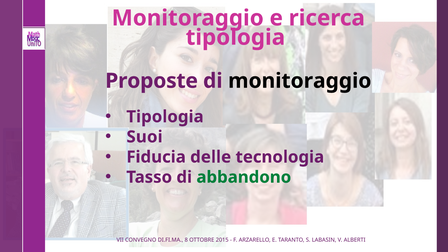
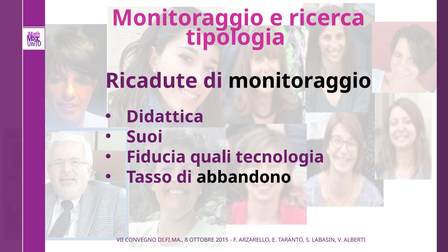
Proposte: Proposte -> Ricadute (151, 81)
Tipologia: Tipologia -> Didattica (165, 117)
delle: delle -> quali (211, 157)
abbandono colour: green -> black (244, 177)
